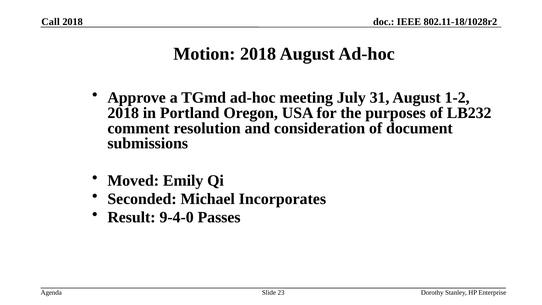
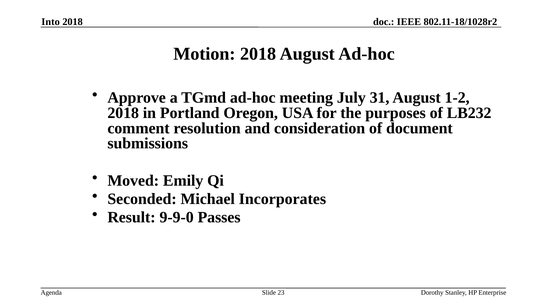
Call: Call -> Into (51, 22)
9-4-0: 9-4-0 -> 9-9-0 (177, 217)
